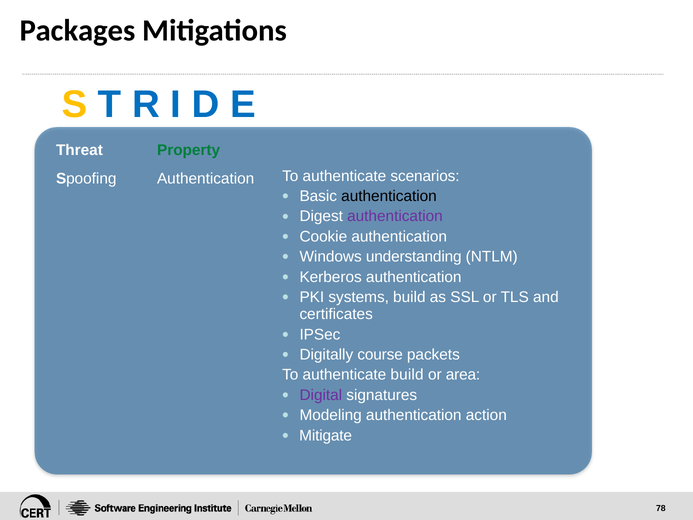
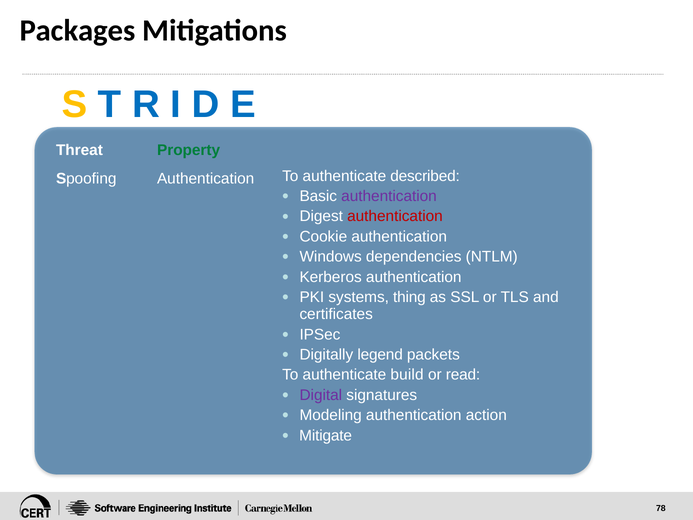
scenarios: scenarios -> described (425, 176)
authentication colour: black -> purple (389, 196)
authentication colour: purple -> red (395, 216)
understanding: understanding -> dependencies (414, 257)
systems build: build -> thing (409, 297)
course: course -> legend (380, 355)
area: area -> read (463, 375)
